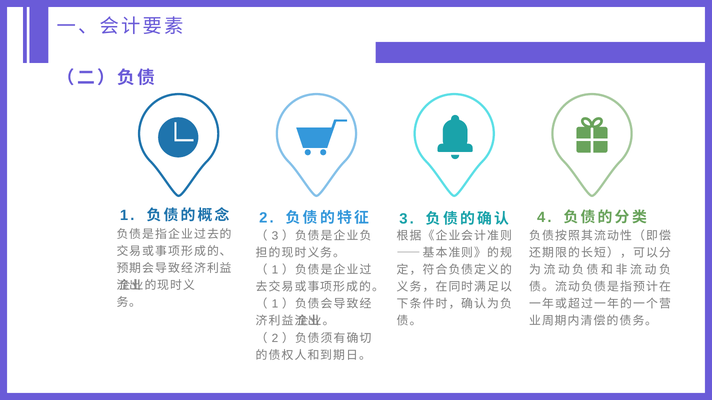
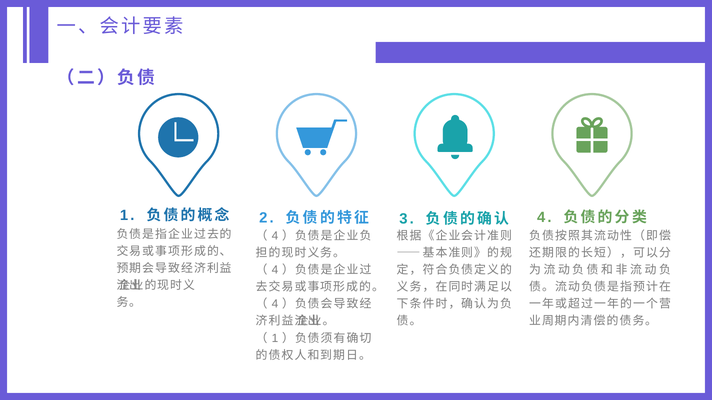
3: 3 -> 4 (275, 236)
1: 1 -> 4 (275, 270)
1: 1 -> 4 (275, 304)
2: 2 -> 1 (275, 339)
